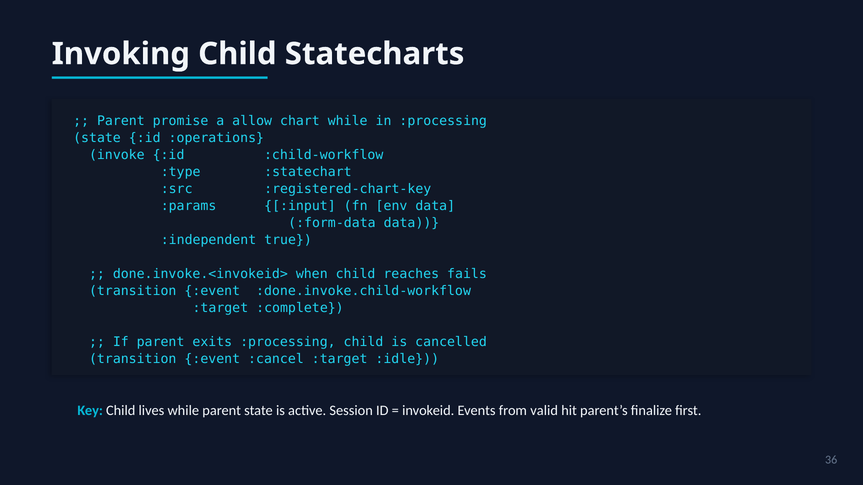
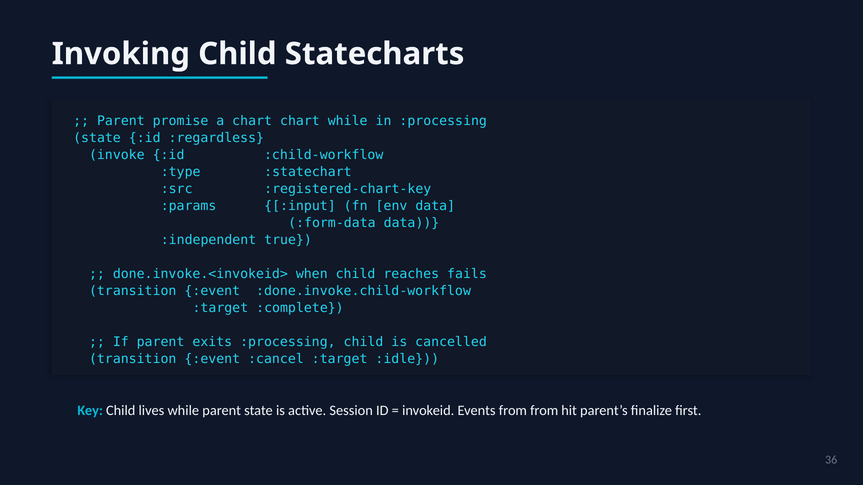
a allow: allow -> chart (252, 121)
:operations: :operations -> :regardless (216, 138)
from valid: valid -> from (544, 411)
